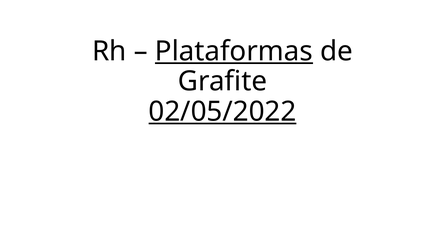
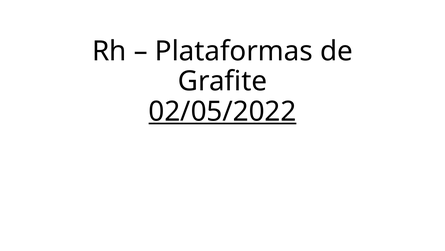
Plataformas underline: present -> none (234, 51)
